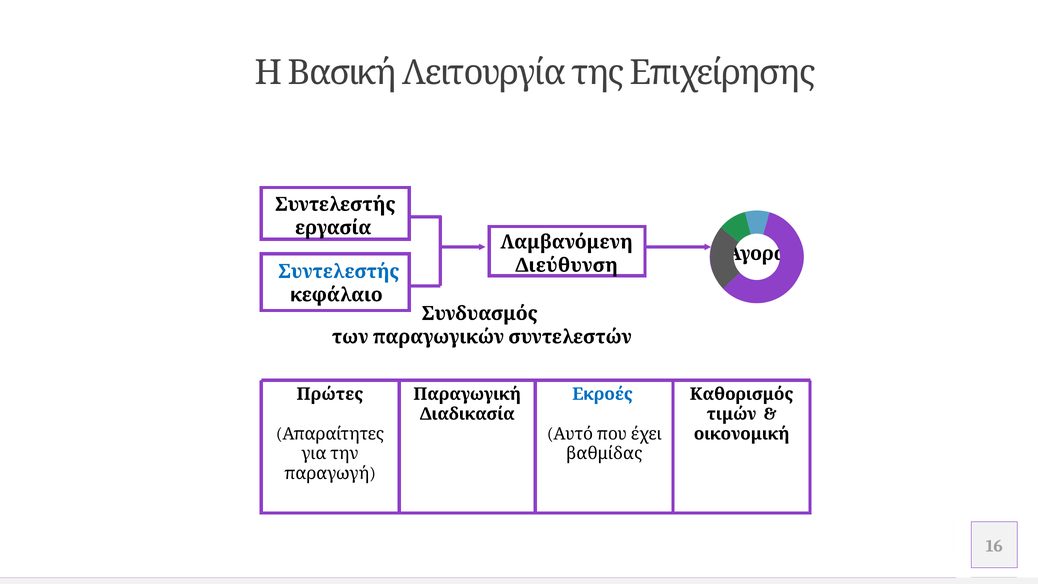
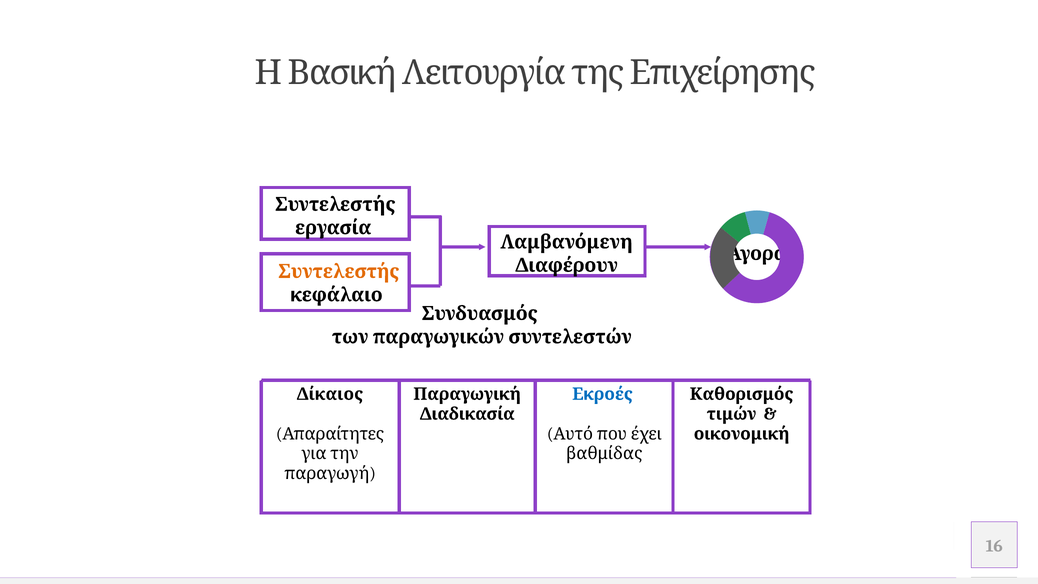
Διεύθυνση: Διεύθυνση -> Διαφέρουν (567, 265)
Συντελεστής colour: blue -> orange (339, 271)
Πρώτες: Πρώτες -> Δίκαιος (330, 394)
